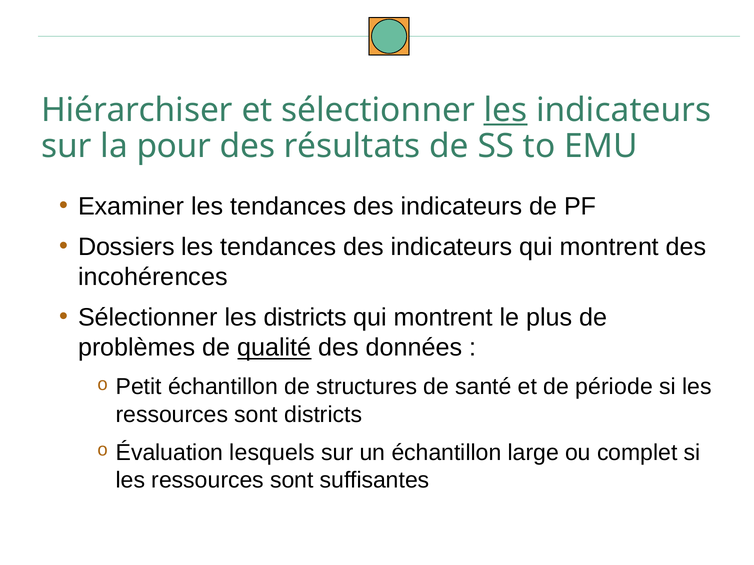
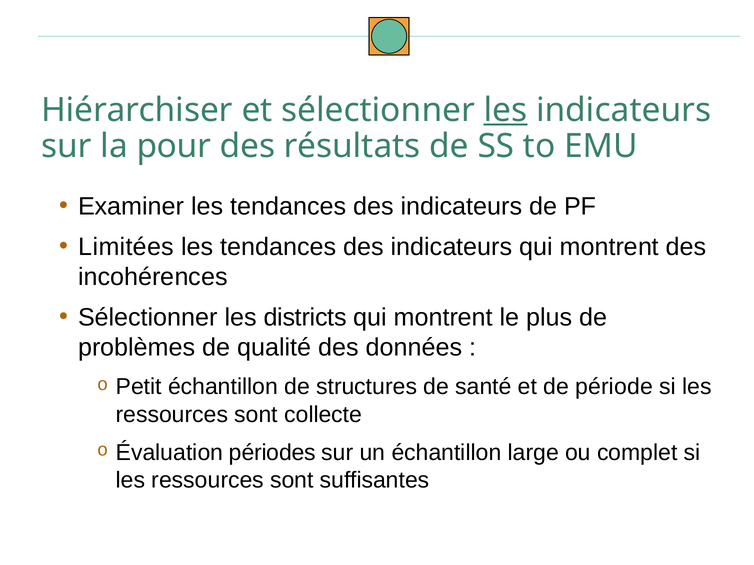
Dossiers: Dossiers -> Limitées (126, 247)
qualité underline: present -> none (274, 348)
sont districts: districts -> collecte (323, 415)
lesquels: lesquels -> périodes (272, 453)
